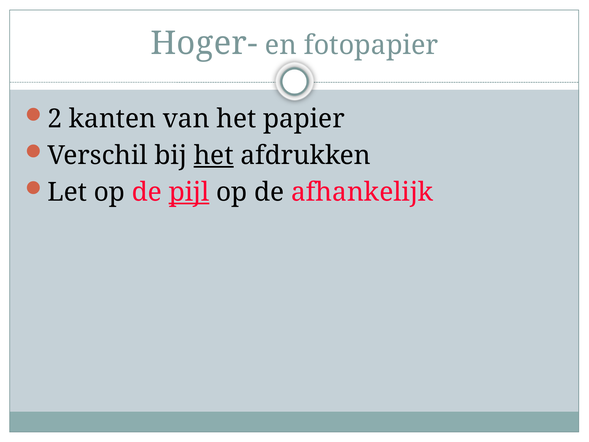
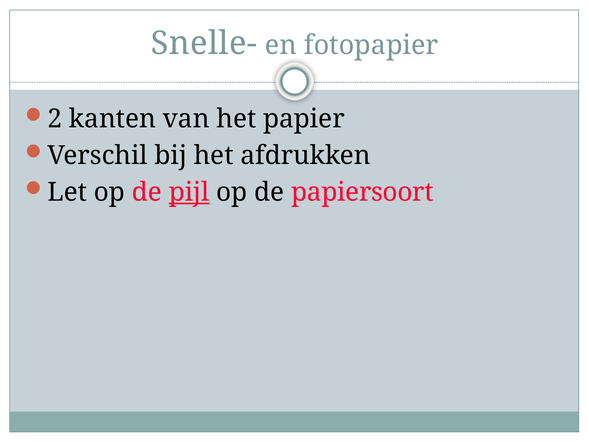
Hoger-: Hoger- -> Snelle- (204, 43)
het underline: present -> none (214, 156)
afhankelijk: afhankelijk -> papiersoort (362, 192)
